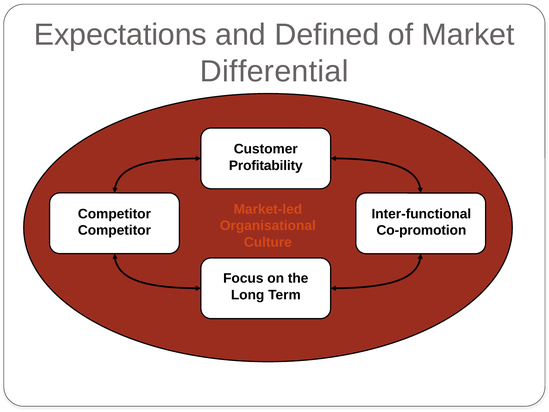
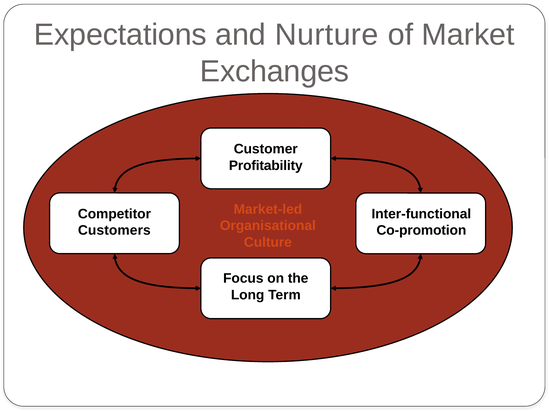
Defined: Defined -> Nurture (327, 35)
Differential: Differential -> Exchanges (275, 71)
Competitor: Competitor -> Customers (114, 230)
